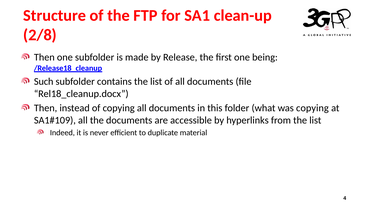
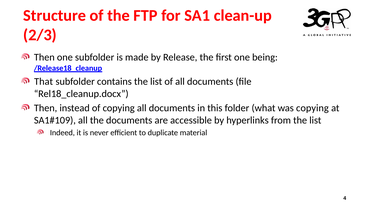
2/8: 2/8 -> 2/3 (40, 35)
Such: Such -> That (44, 81)
